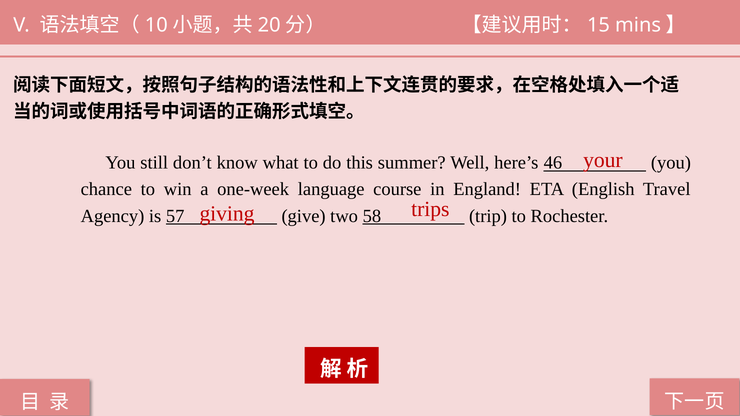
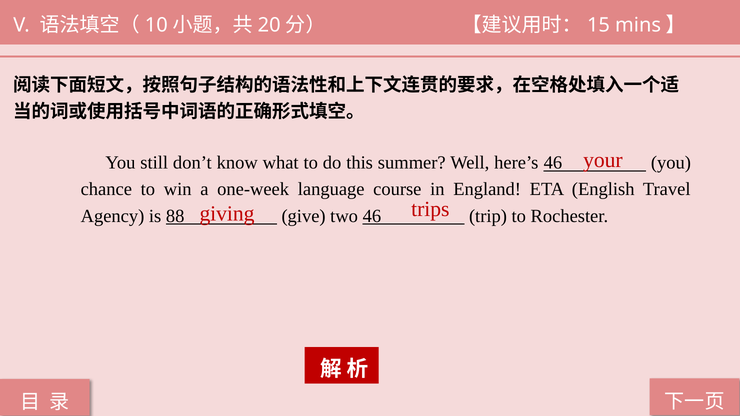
57: 57 -> 88 (175, 216)
two 58: 58 -> 46 (372, 216)
